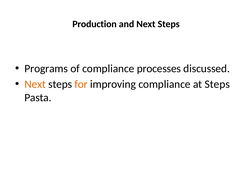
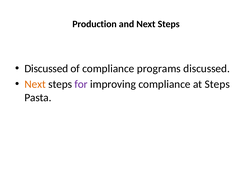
Programs: Programs -> Discussed (46, 69)
processes: processes -> programs (159, 69)
for colour: orange -> purple (81, 84)
